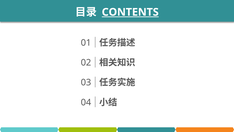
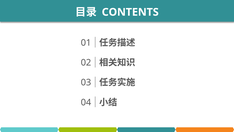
CONTENTS underline: present -> none (130, 12)
